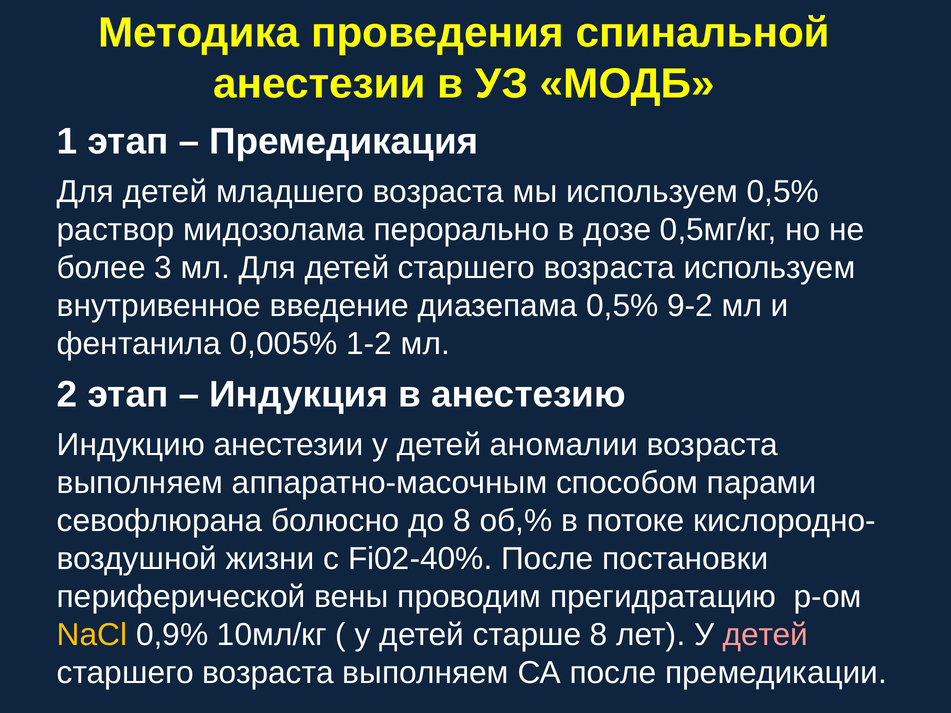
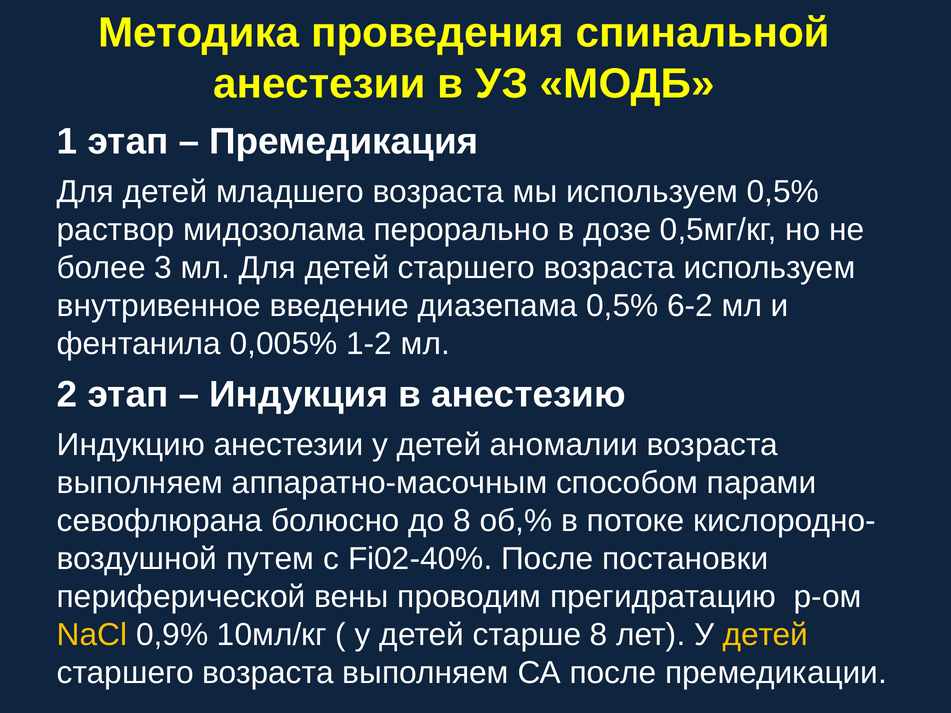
9-2: 9-2 -> 6-2 (690, 306)
жизни: жизни -> путем (270, 559)
детей colour: pink -> yellow (765, 635)
